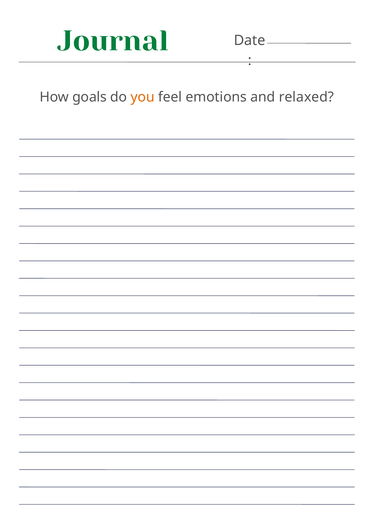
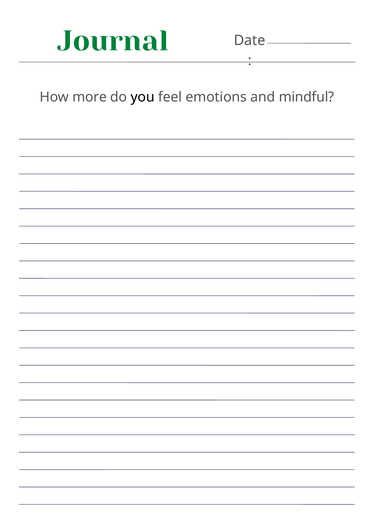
goals: goals -> more (90, 97)
you colour: orange -> black (143, 97)
relaxed: relaxed -> mindful (306, 97)
